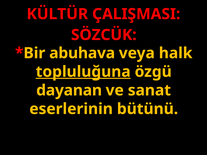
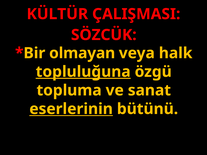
abuhava: abuhava -> olmayan (82, 53)
dayanan: dayanan -> topluma (69, 90)
eserlerinin underline: none -> present (71, 109)
